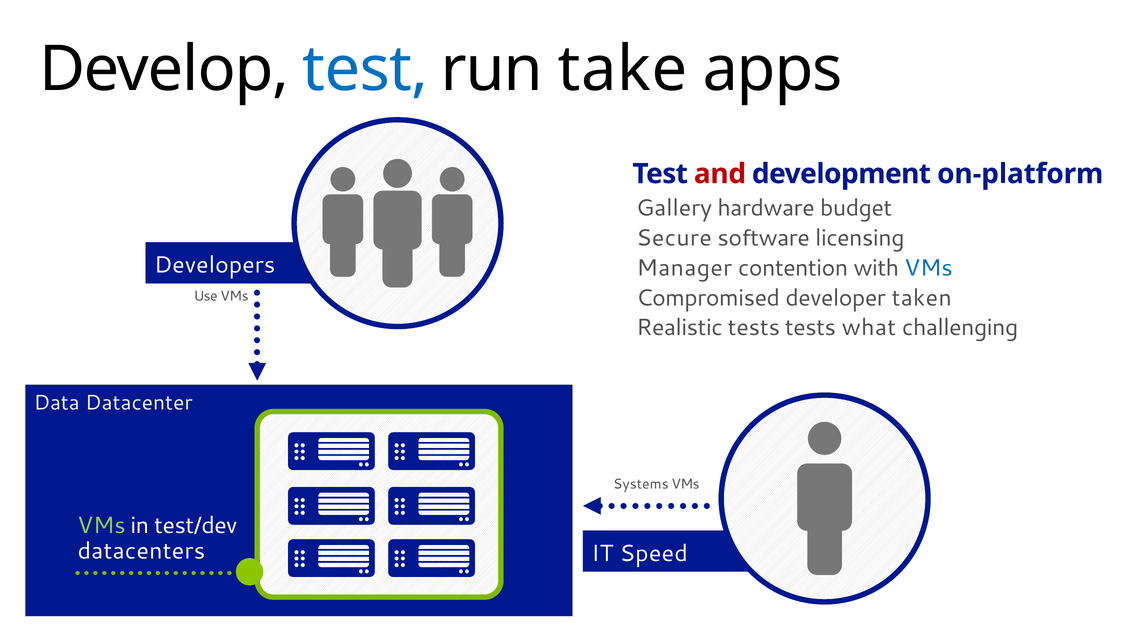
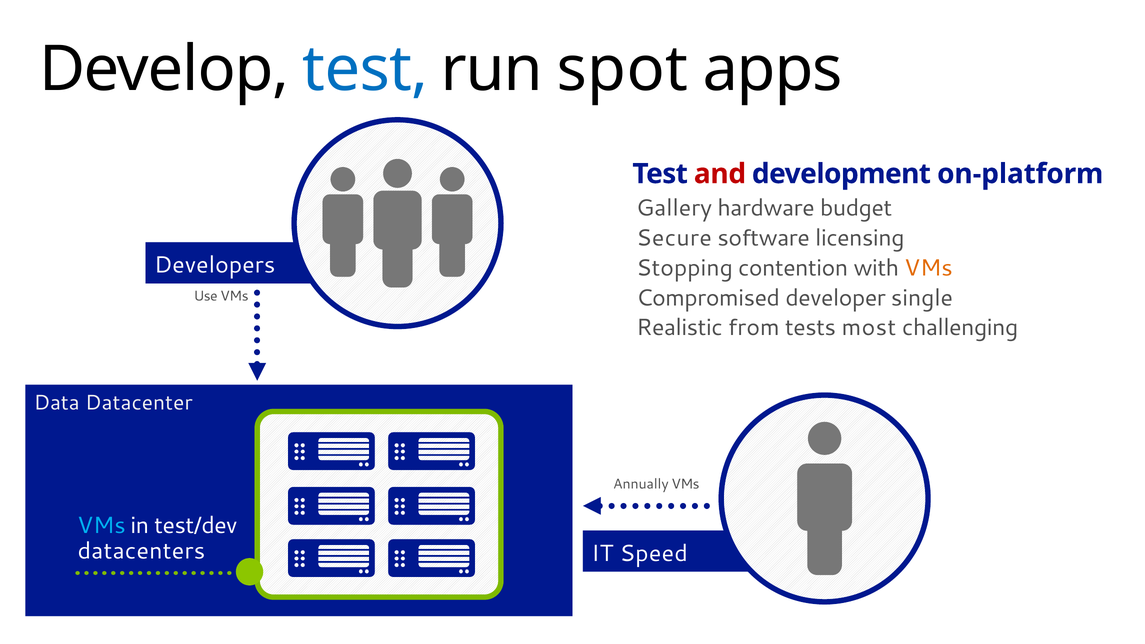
take: take -> spot (623, 69)
Manager: Manager -> Stopping (685, 268)
VMs colour: blue -> orange (928, 268)
taken: taken -> single (922, 298)
Realistic tests: tests -> from (754, 328)
what: what -> most (869, 328)
Systems: Systems -> Annually (641, 484)
VMs colour: light green -> light blue (101, 526)
